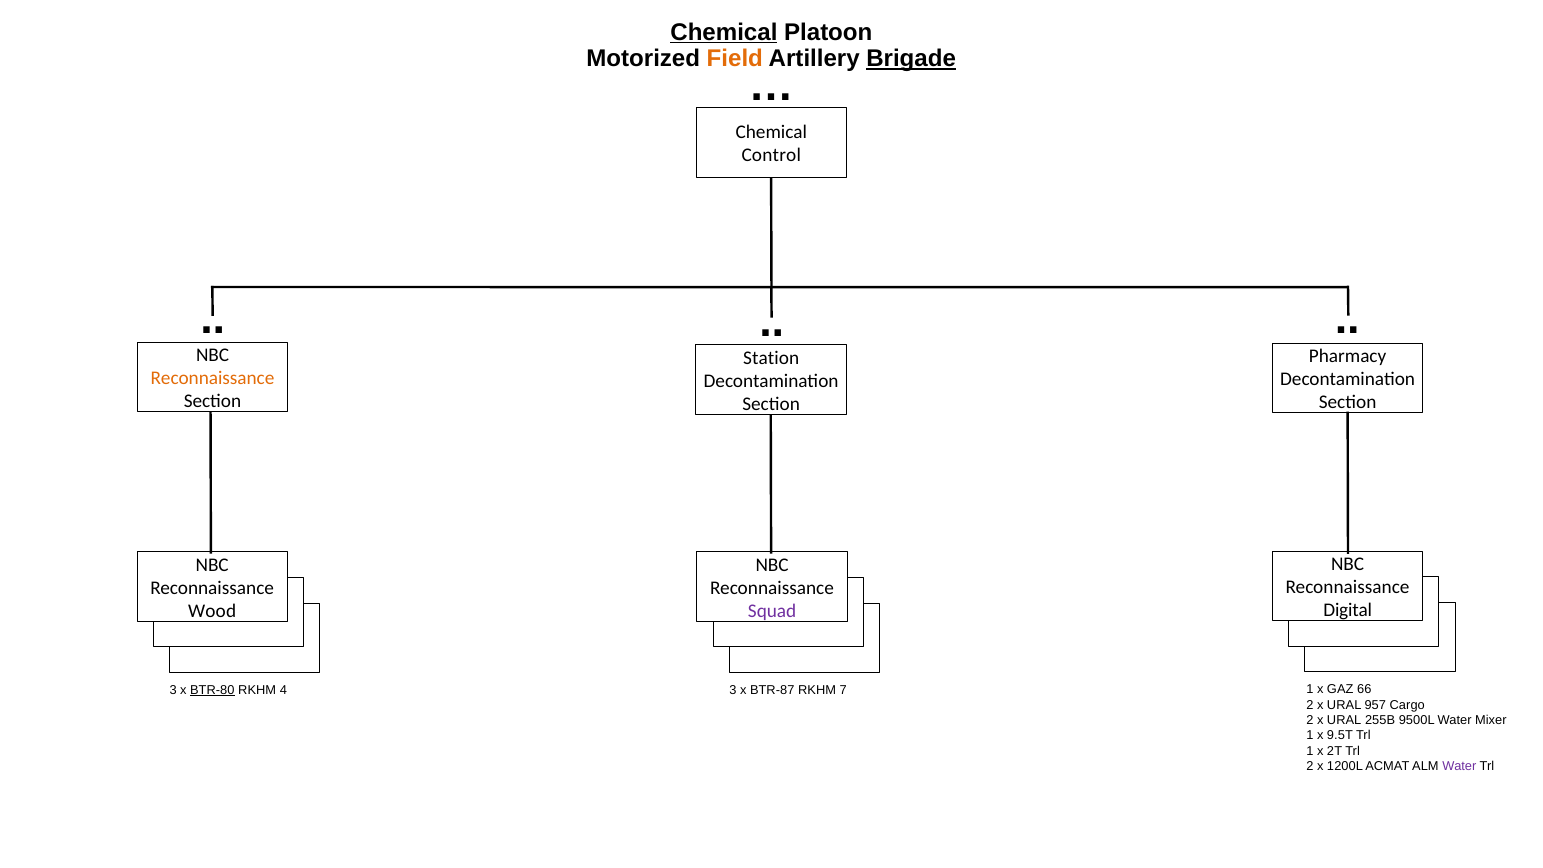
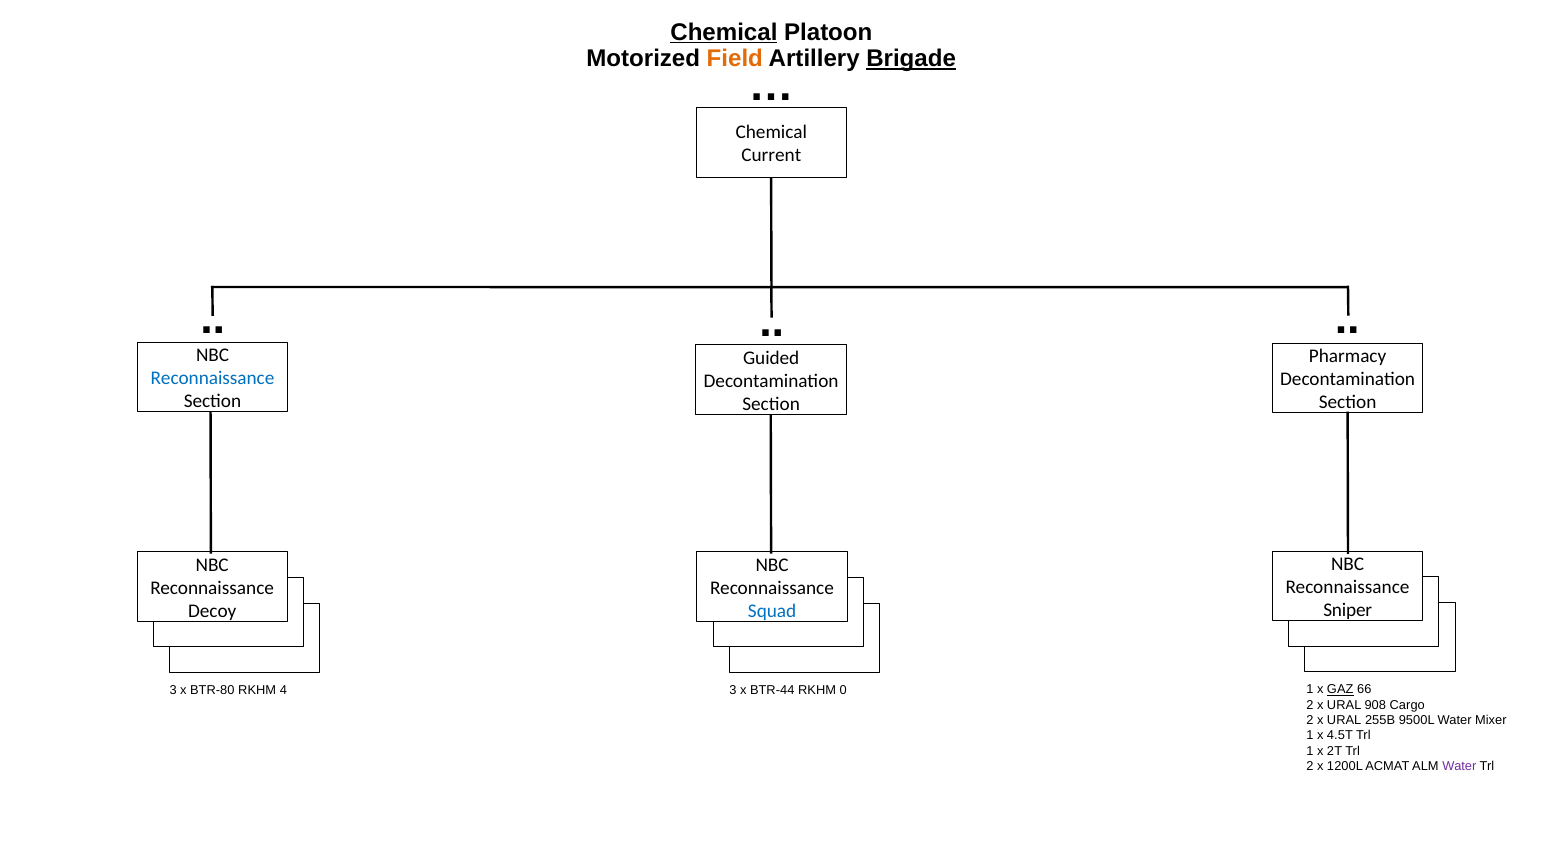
Control: Control -> Current (771, 155)
Station: Station -> Guided (771, 358)
Reconnaissance colour: orange -> blue (212, 378)
Digital: Digital -> Sniper (1348, 610)
Wood: Wood -> Decoy (212, 611)
Squad colour: purple -> blue (772, 611)
GAZ underline: none -> present (1340, 689)
BTR-80 underline: present -> none (212, 690)
BTR-87: BTR-87 -> BTR-44 (772, 690)
7: 7 -> 0 (843, 690)
957: 957 -> 908 (1375, 705)
9.5T: 9.5T -> 4.5T (1340, 736)
